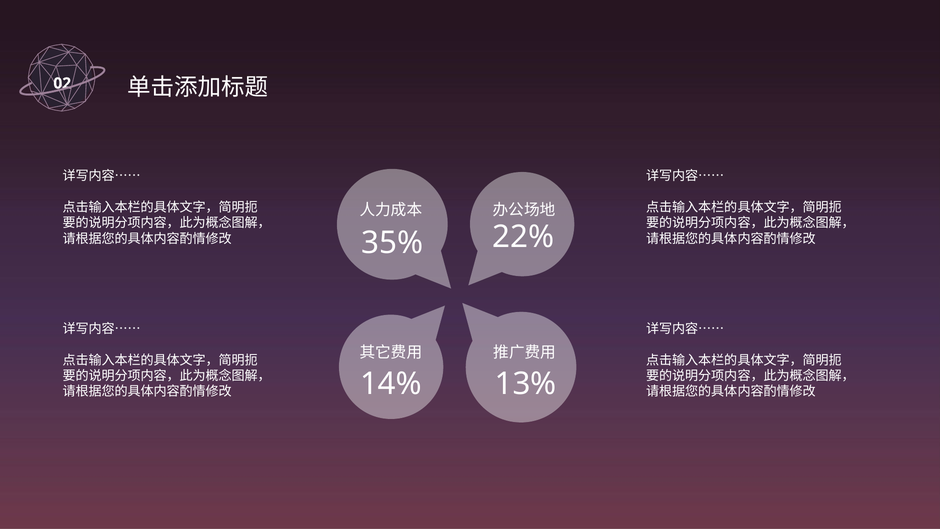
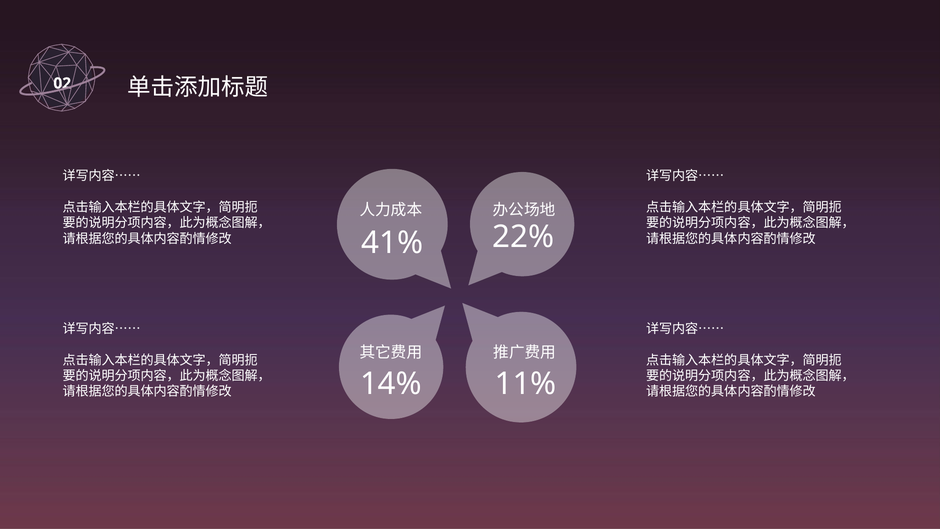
35%: 35% -> 41% (392, 243)
13%: 13% -> 11% (526, 384)
